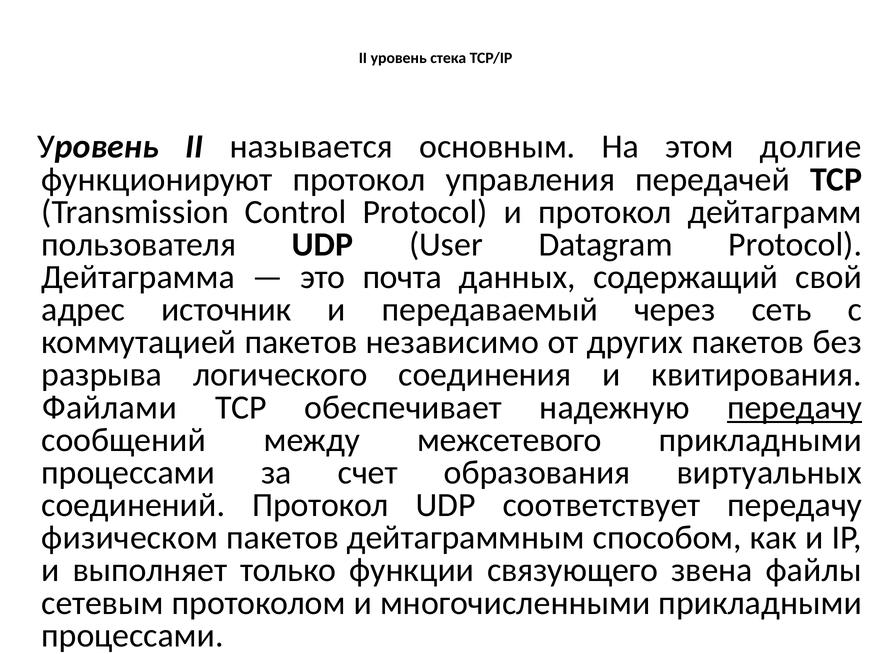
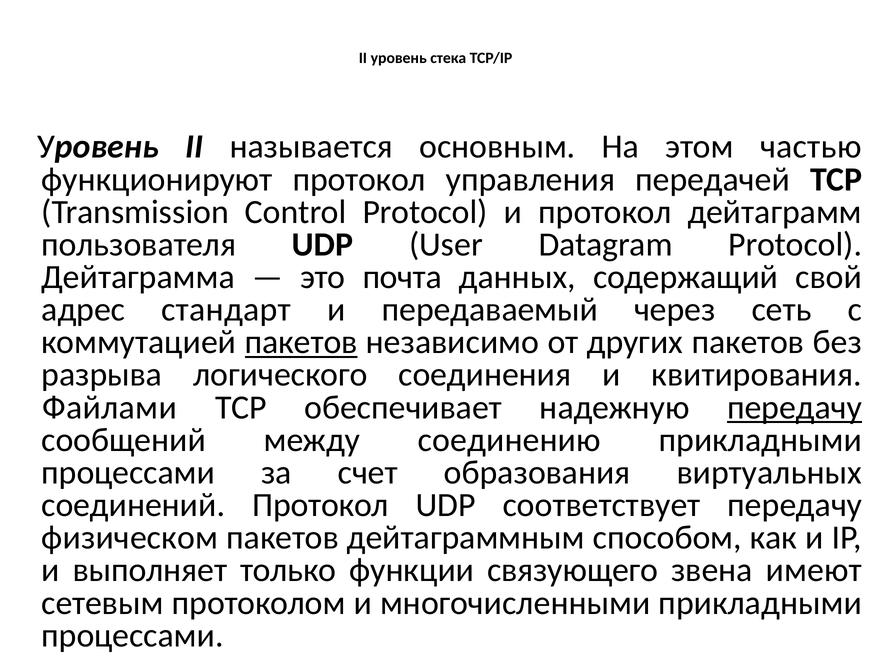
долгие: долгие -> частью (811, 147)
источник: источник -> стандарт (226, 309)
пакетов underline: none -> present (301, 342)
межсетевого: межсетевого -> соединению (509, 439)
файлы: файлы -> имеют (814, 570)
